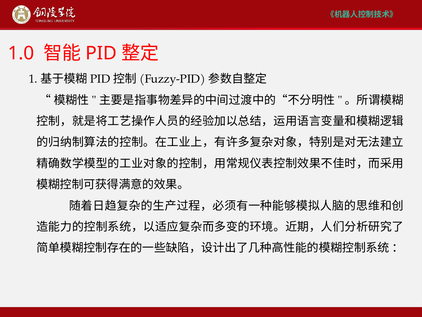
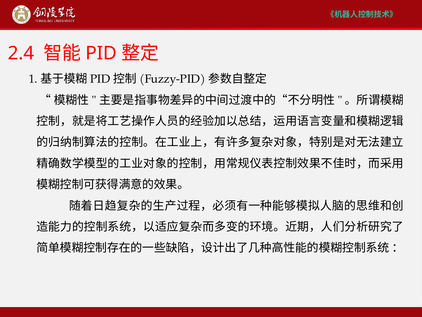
1.0: 1.0 -> 2.4 (21, 53)
